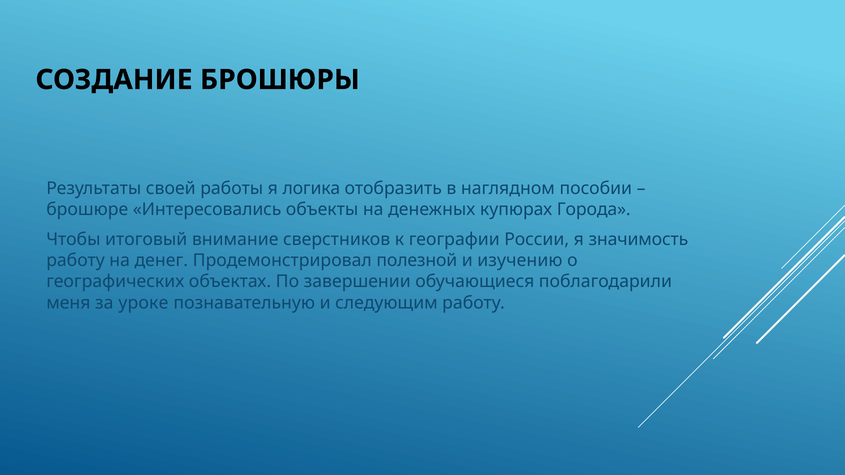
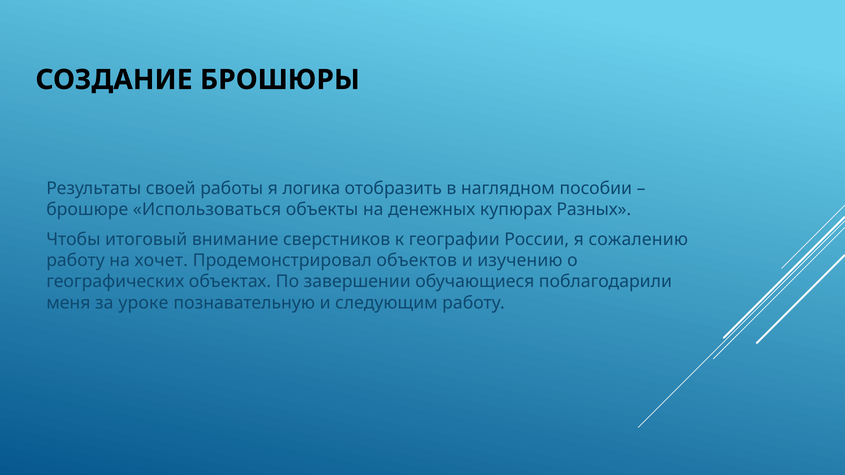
Интересовались: Интересовались -> Использоваться (207, 209)
Города: Города -> Разных (594, 209)
значимость: значимость -> сожалению (638, 239)
денег: денег -> хочет (161, 261)
полезной: полезной -> объектов (417, 261)
